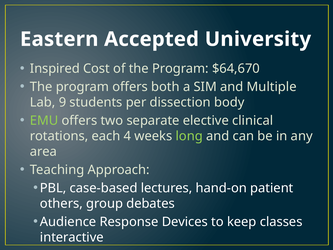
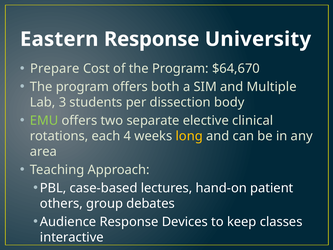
Eastern Accepted: Accepted -> Response (152, 39)
Inspired: Inspired -> Prepare (55, 69)
9: 9 -> 3 (62, 102)
long colour: light green -> yellow (189, 136)
